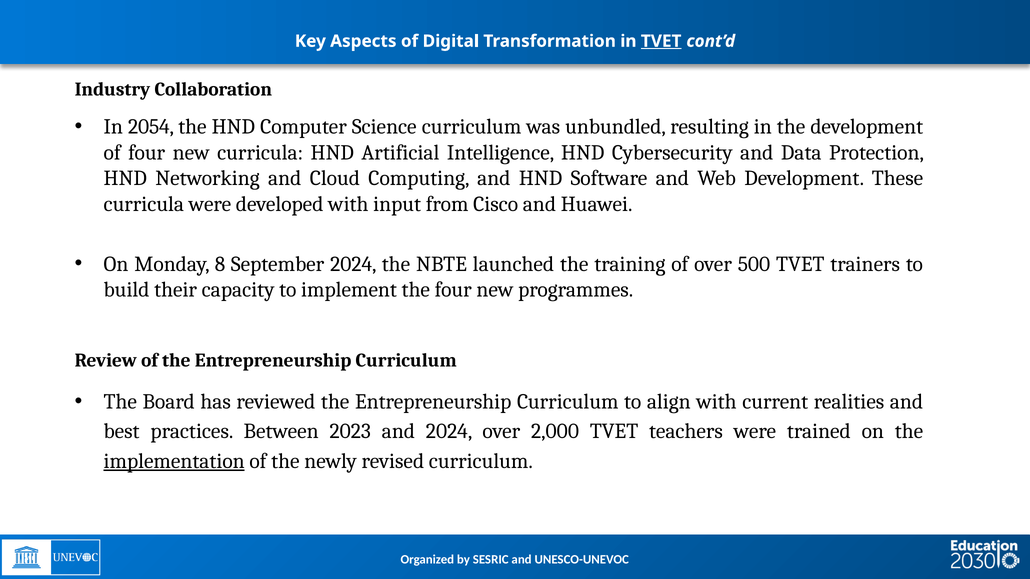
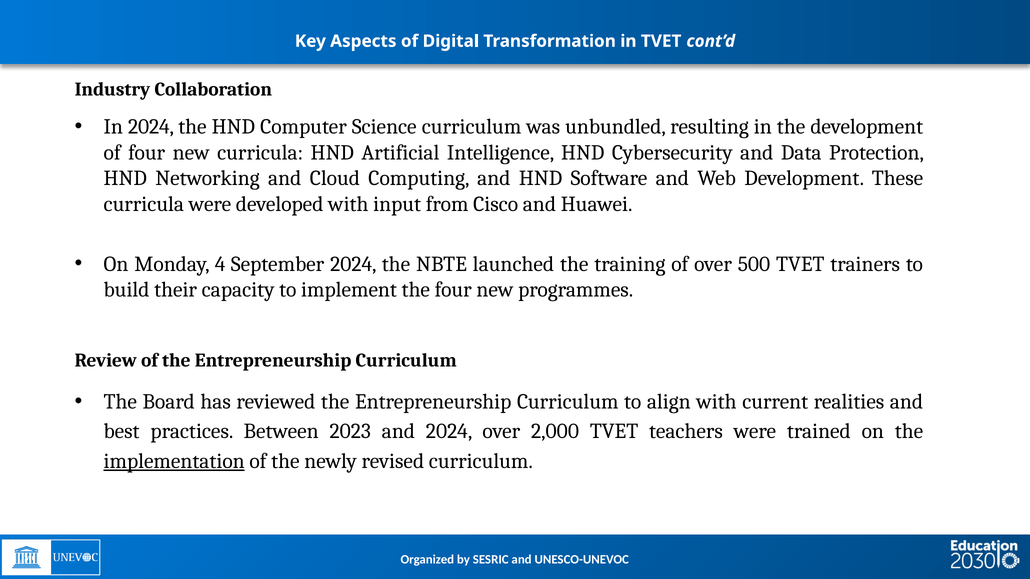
TVET underline: present -> none (661, 41)
In 2054: 2054 -> 2024 (151, 127)
8: 8 -> 4 (220, 264)
